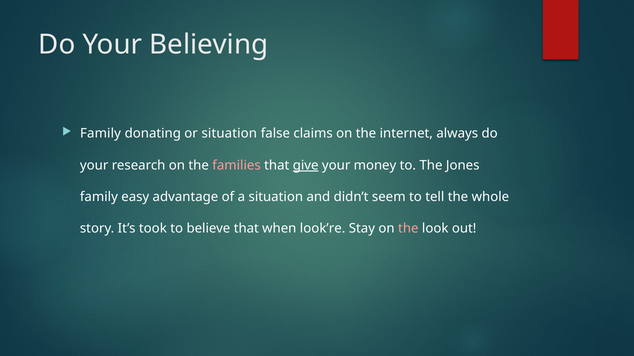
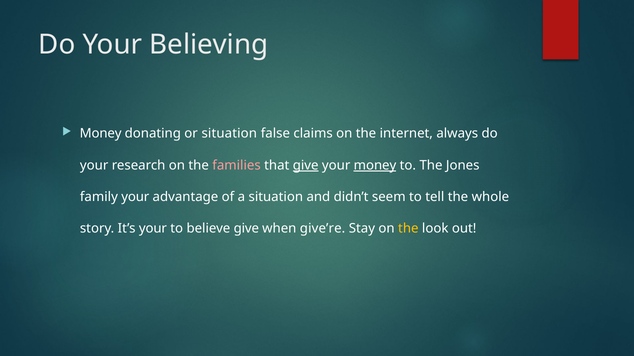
Family: Family -> Money (101, 134)
money underline: none -> present (375, 166)
family easy: easy -> your (135, 197)
It’s took: took -> your (153, 229)
believe that: that -> give (246, 229)
look’re: look’re -> give’re (323, 229)
the colour: pink -> yellow (408, 229)
